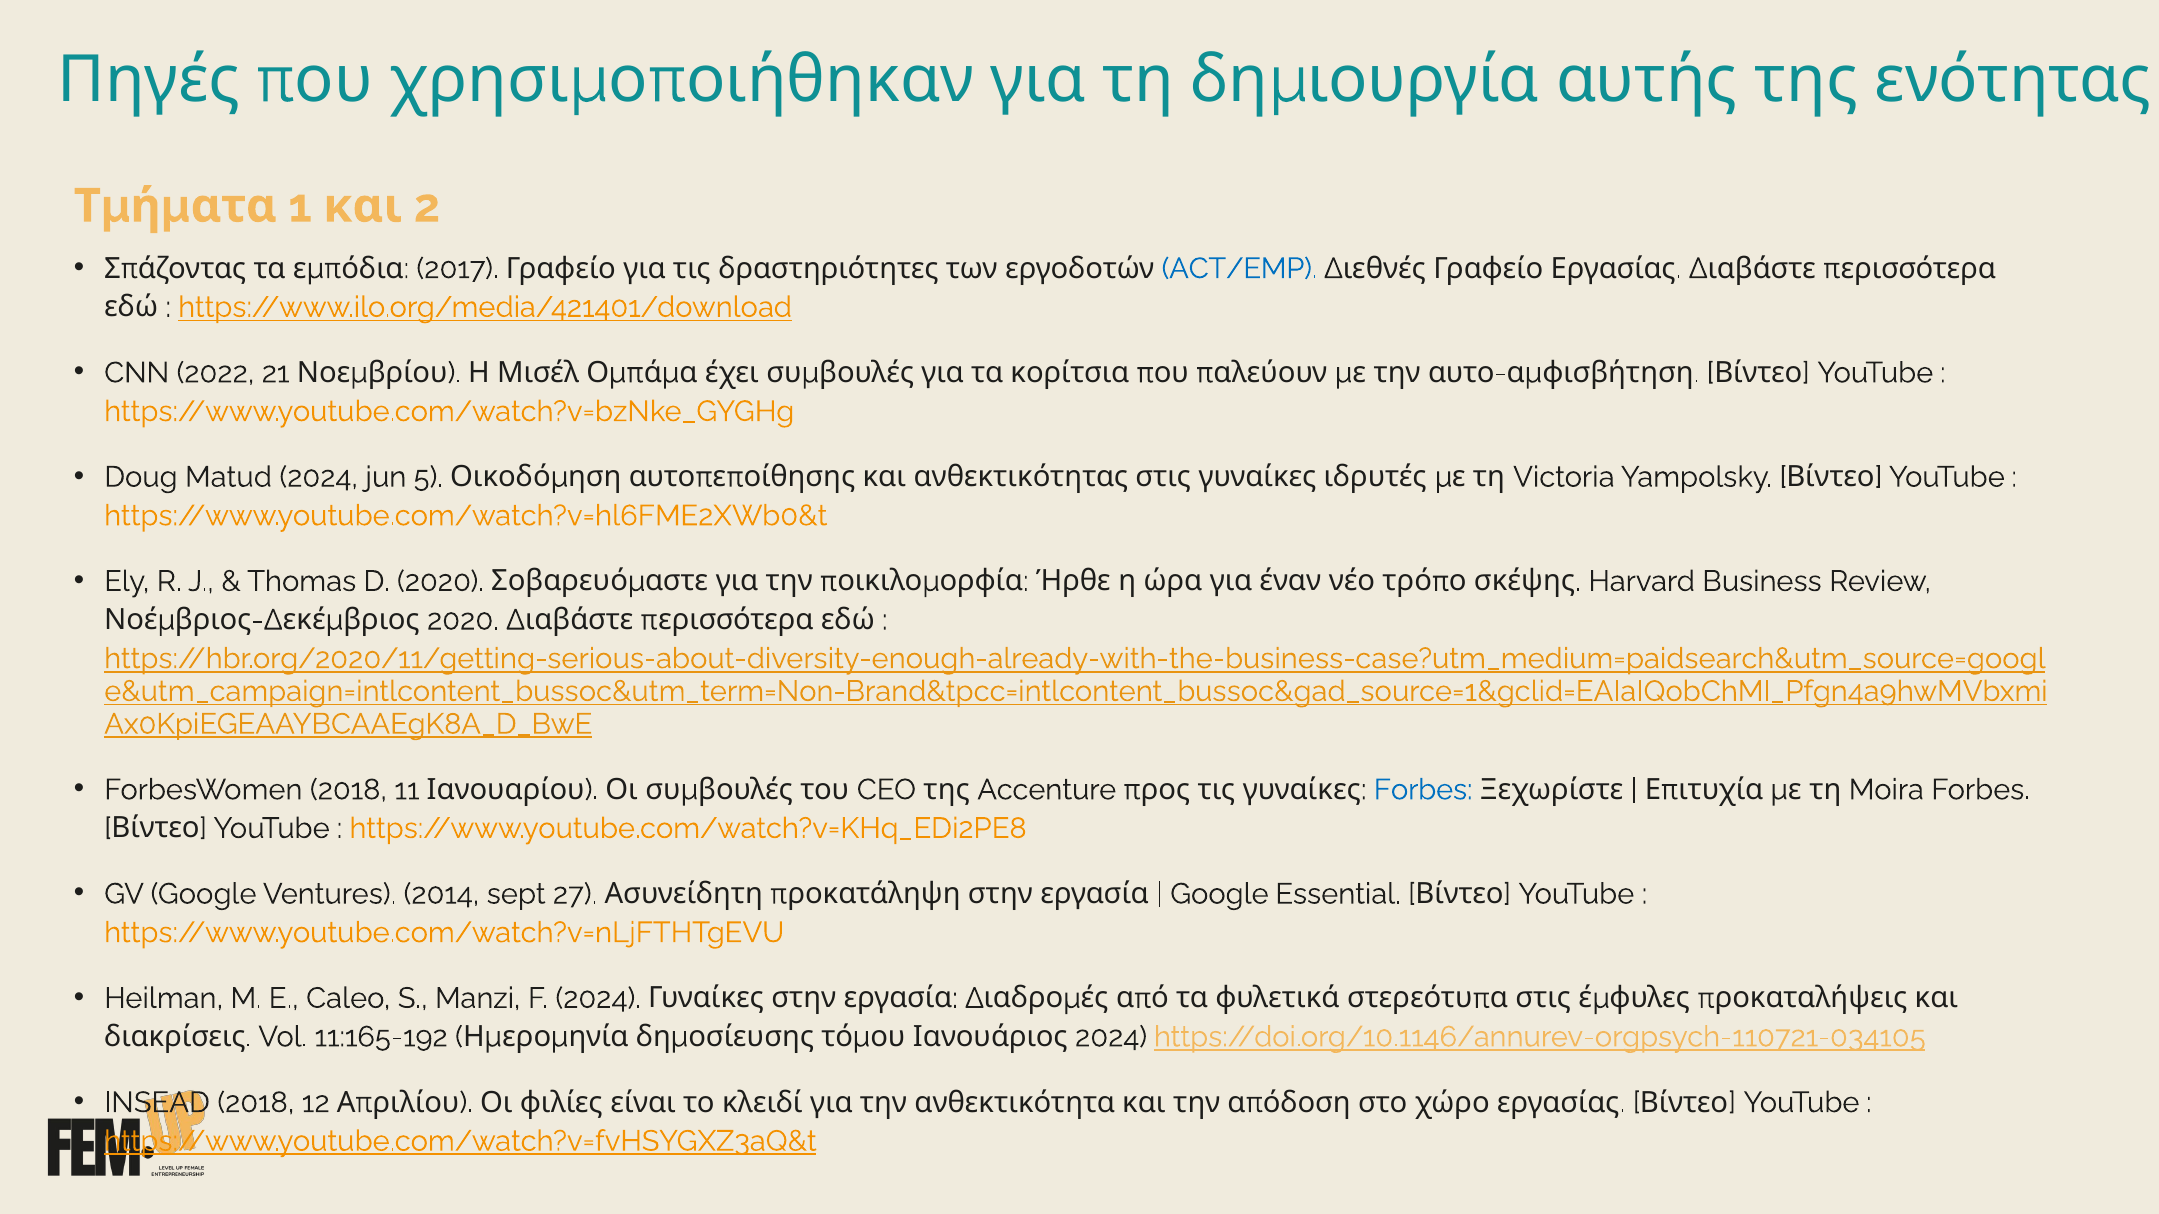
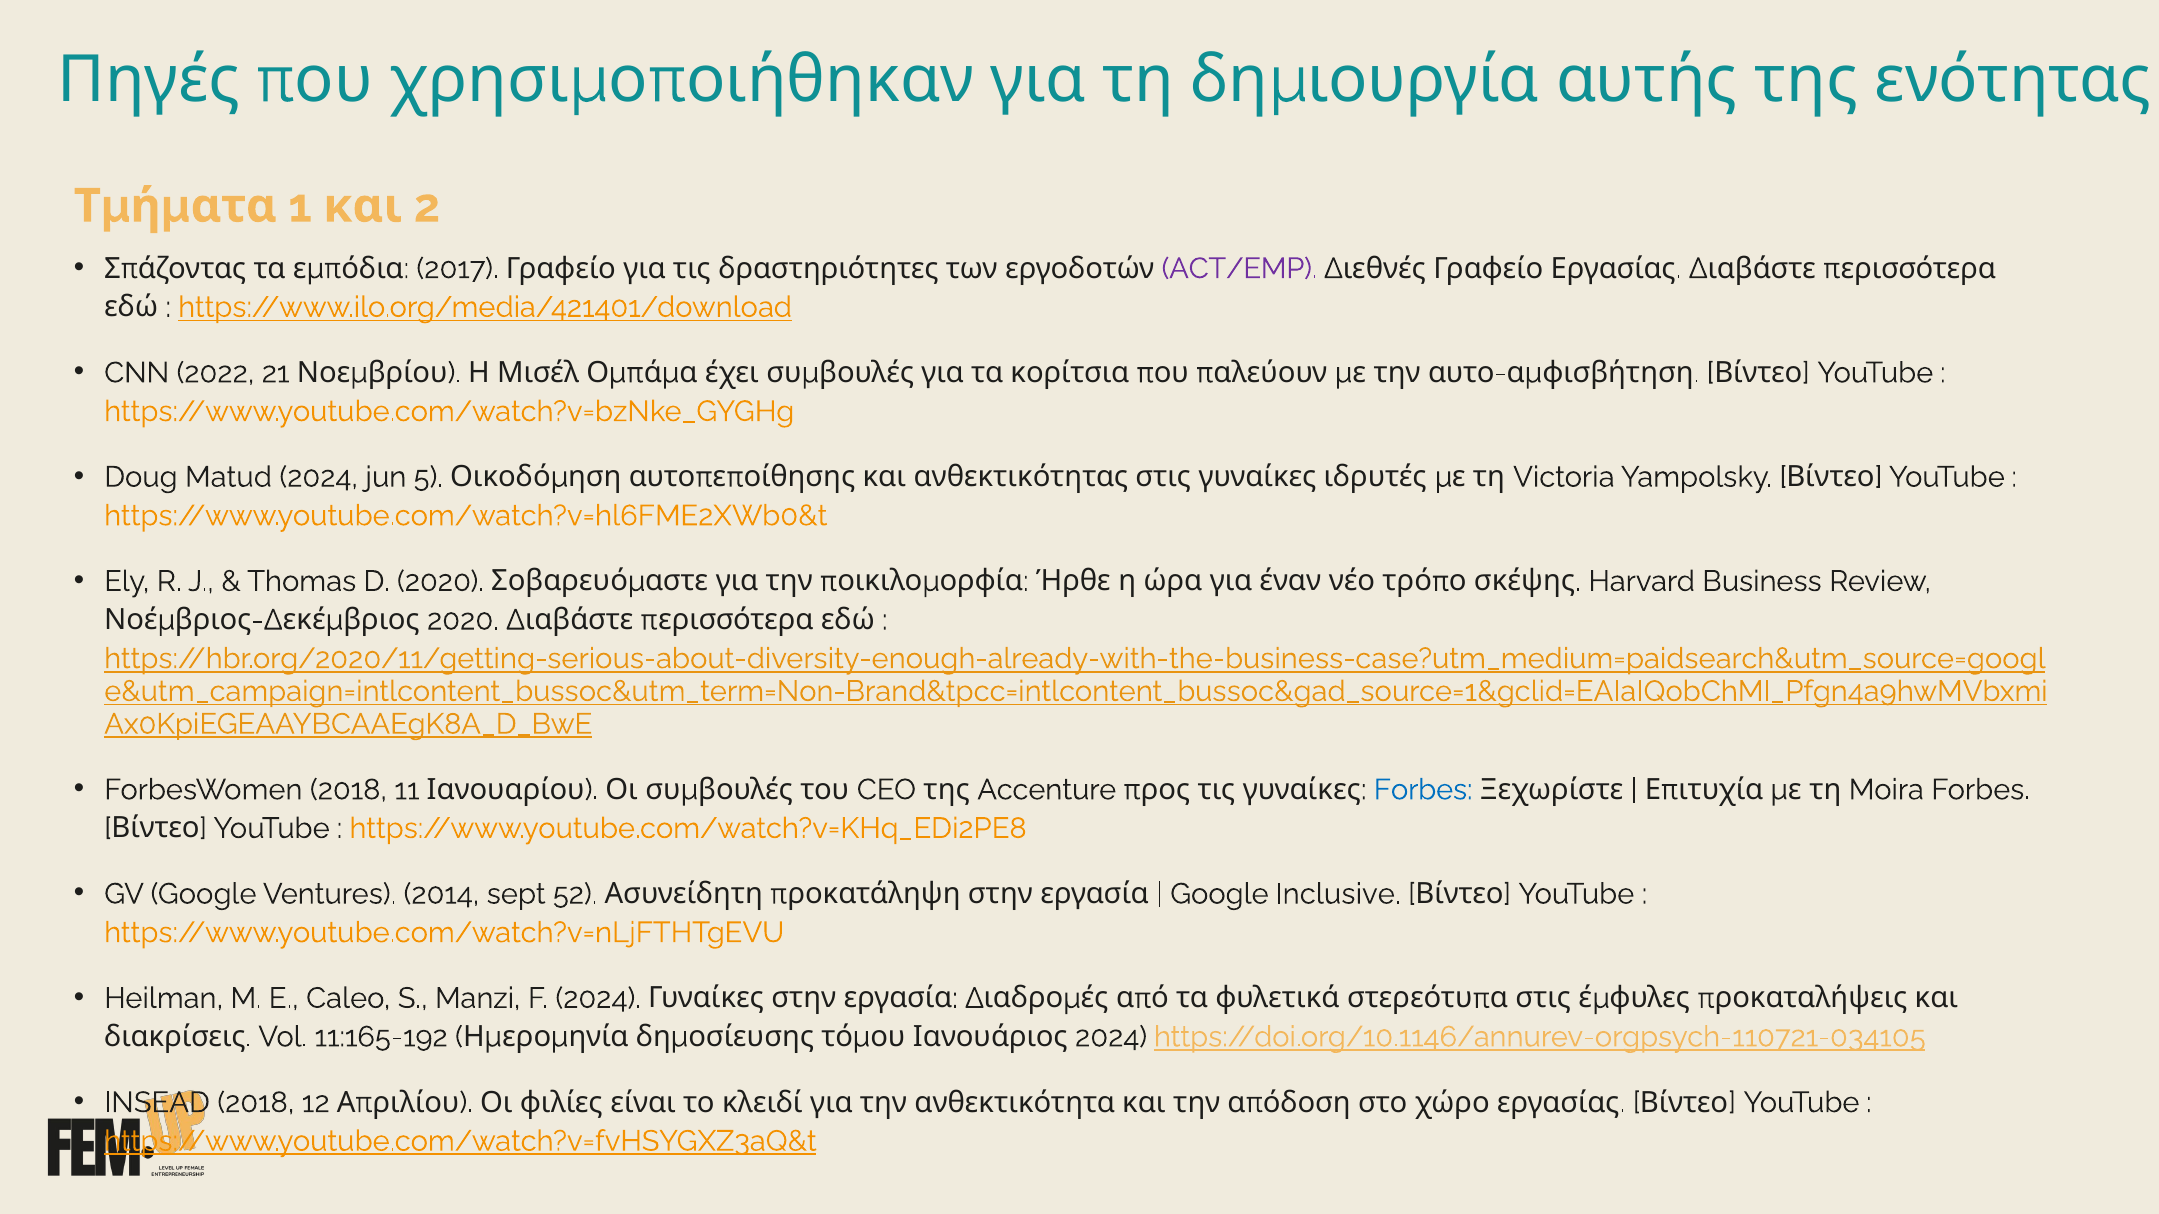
ACT/EMP colour: blue -> purple (1239, 269)
27: 27 -> 52 (575, 894)
Essential: Essential -> Inclusive (1338, 894)
